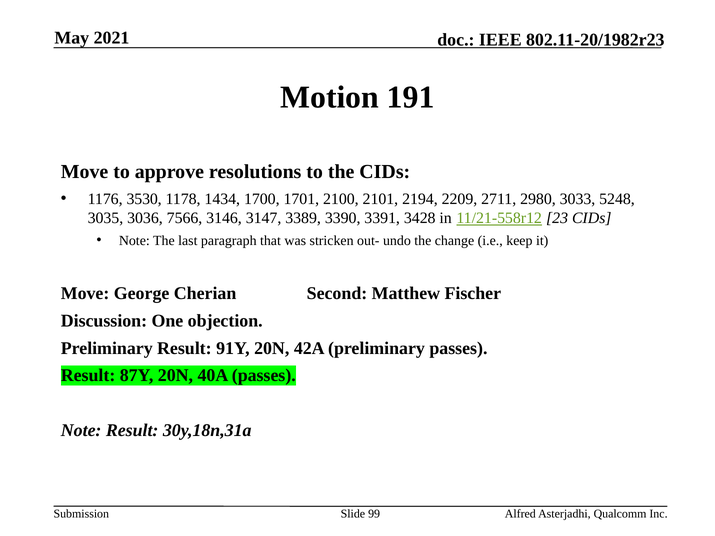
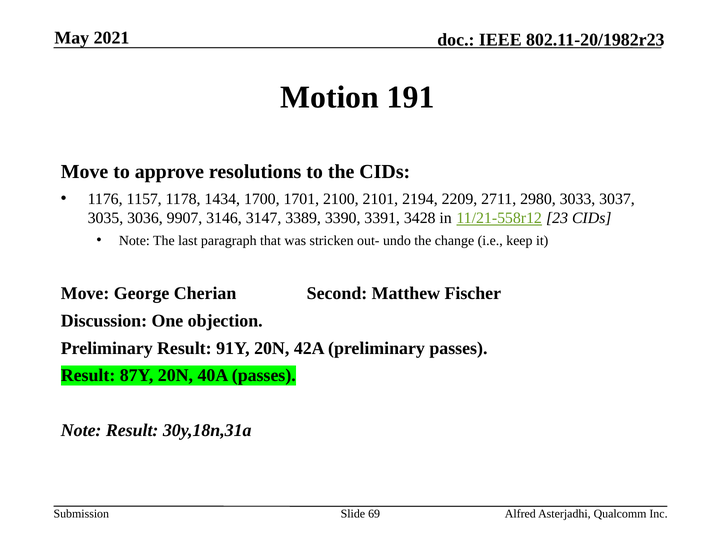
3530: 3530 -> 1157 (144, 199)
5248: 5248 -> 3037 (617, 199)
7566: 7566 -> 9907 (185, 218)
99: 99 -> 69 (374, 514)
